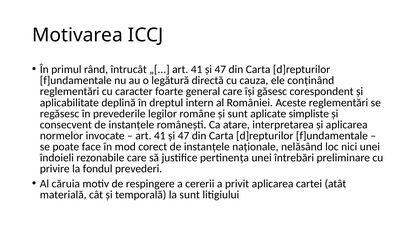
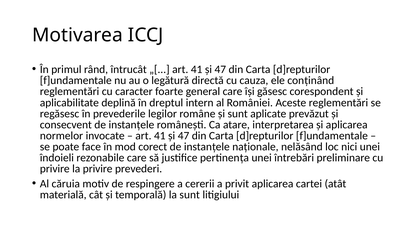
simpliste: simpliste -> prevăzut (309, 114)
la fondul: fondul -> privire (98, 169)
